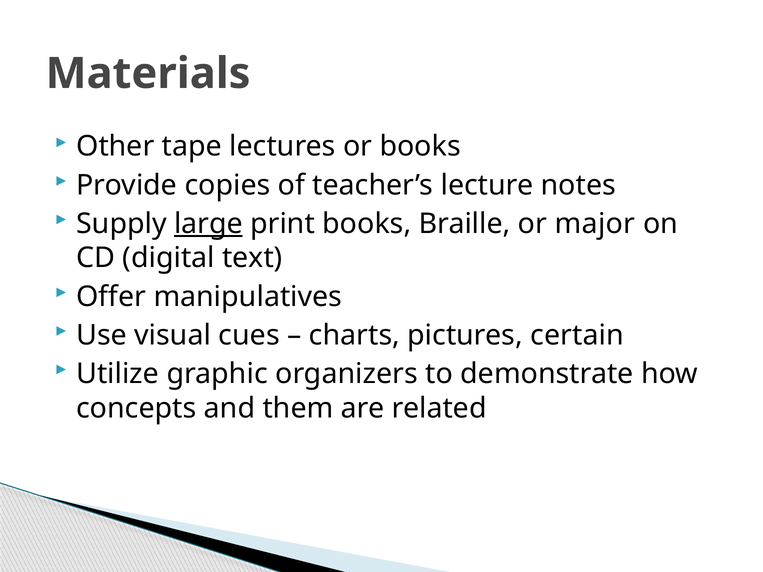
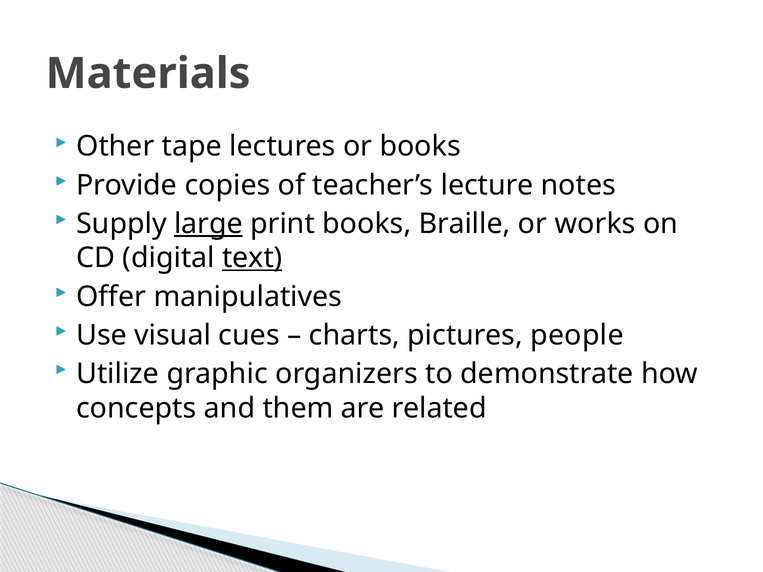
major: major -> works (595, 224)
text underline: none -> present (252, 258)
certain: certain -> people (577, 335)
